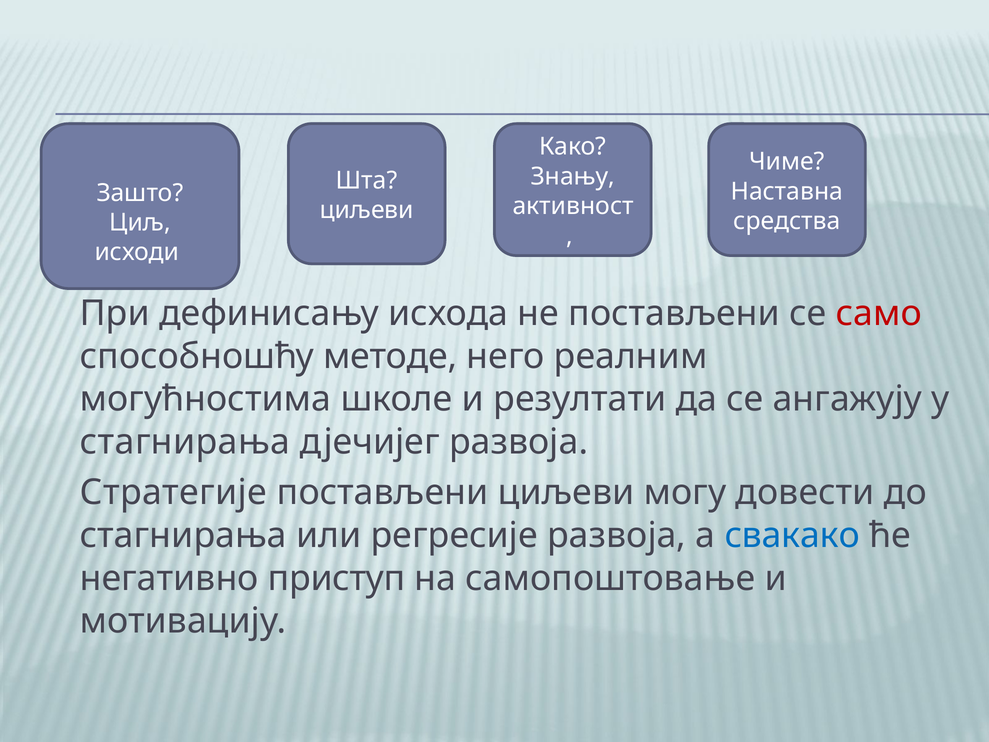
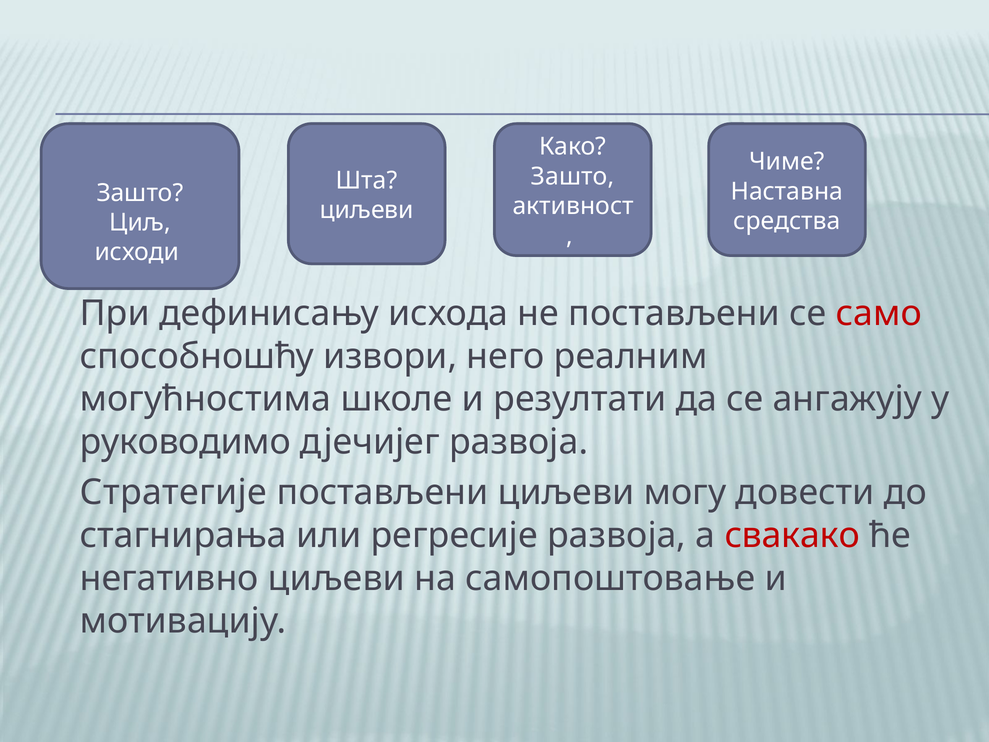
Знању: Знању -> Зашто (573, 176)
методе: методе -> извори (390, 356)
стагнирања: стагнирања -> руководимо (185, 442)
свакако colour: blue -> red (792, 535)
негативно приступ: приступ -> циљеви (336, 578)
